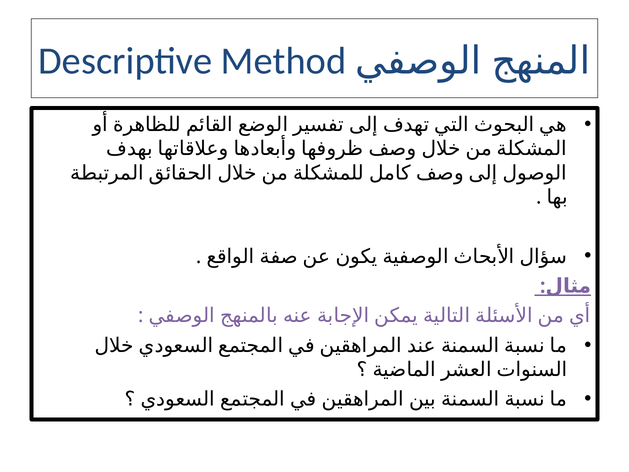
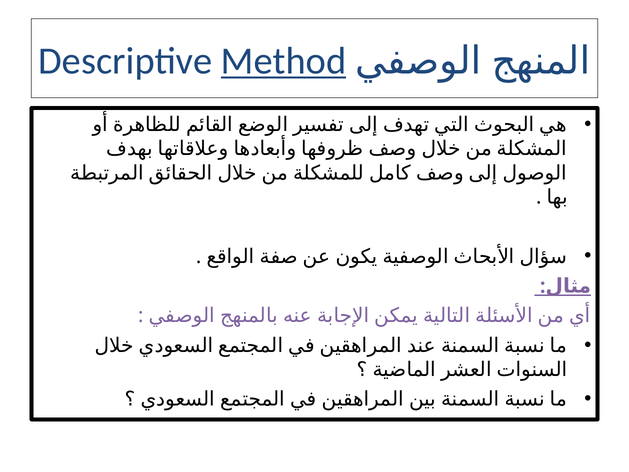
Method underline: none -> present (284, 61)
